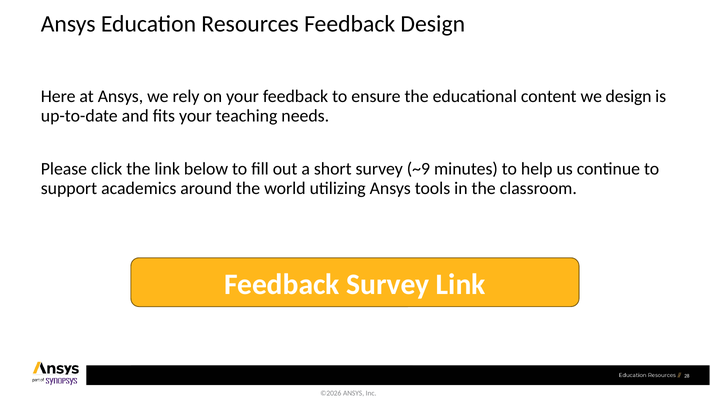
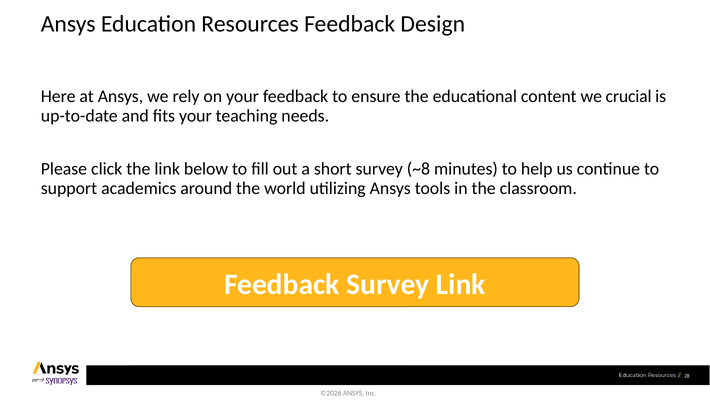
we design: design -> crucial (629, 96)
~9: ~9 -> ~8 (418, 169)
